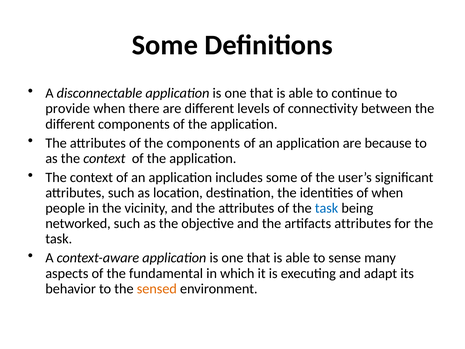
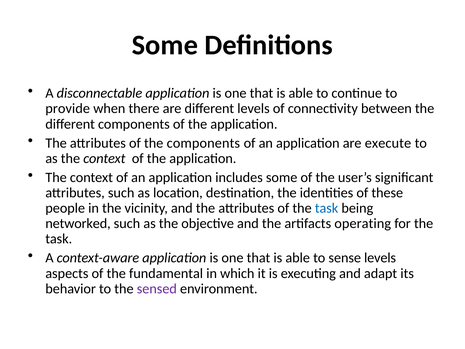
because: because -> execute (388, 143)
of when: when -> these (387, 193)
artifacts attributes: attributes -> operating (363, 223)
sense many: many -> levels (380, 258)
sensed colour: orange -> purple (157, 288)
